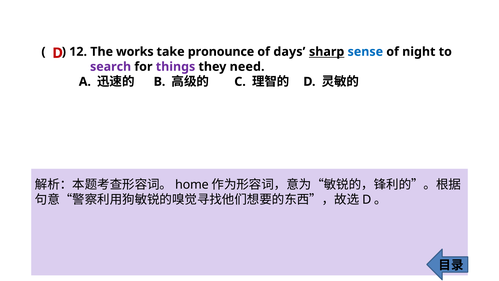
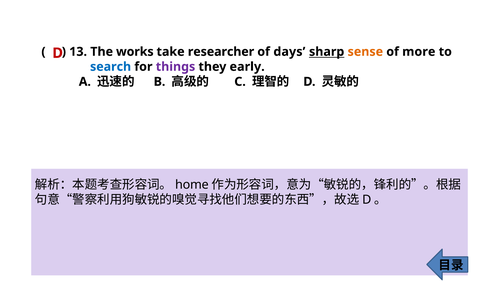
12: 12 -> 13 (78, 52)
pronounce: pronounce -> researcher (221, 52)
sense colour: blue -> orange (365, 52)
night: night -> more (419, 52)
search colour: purple -> blue (111, 67)
need: need -> early (247, 67)
